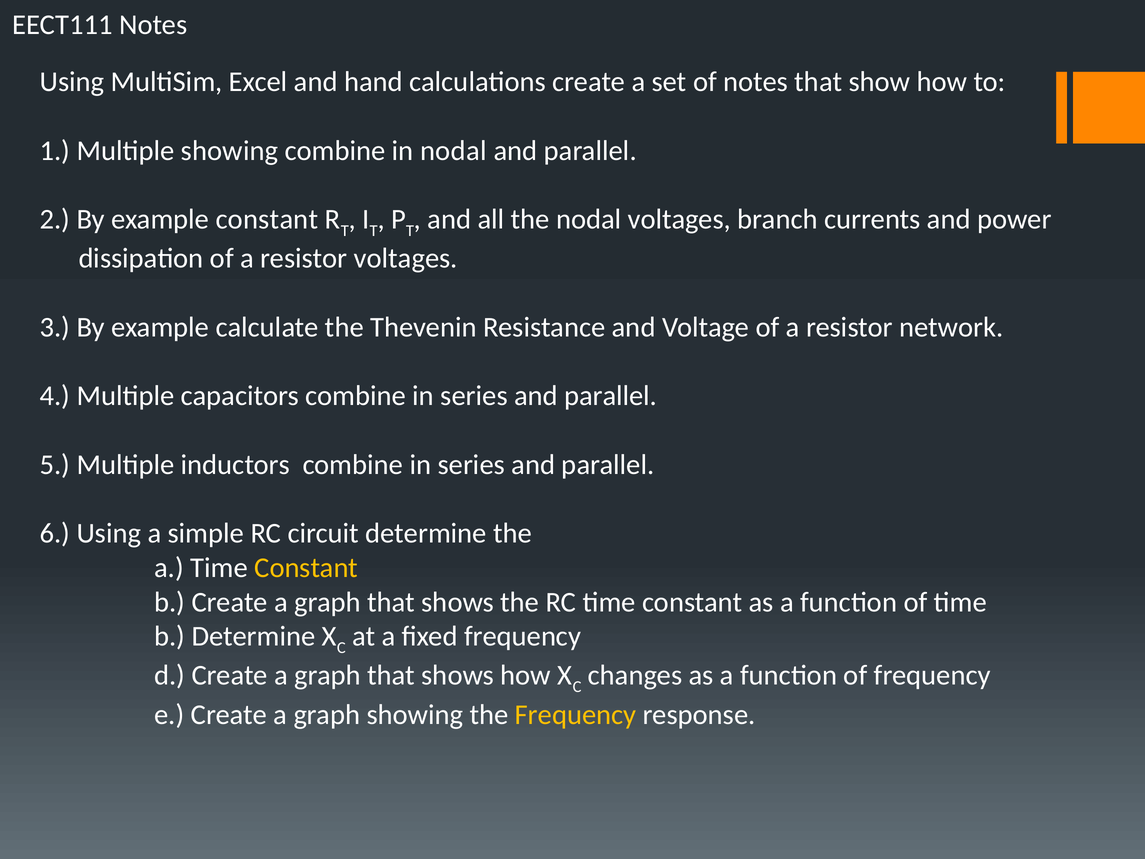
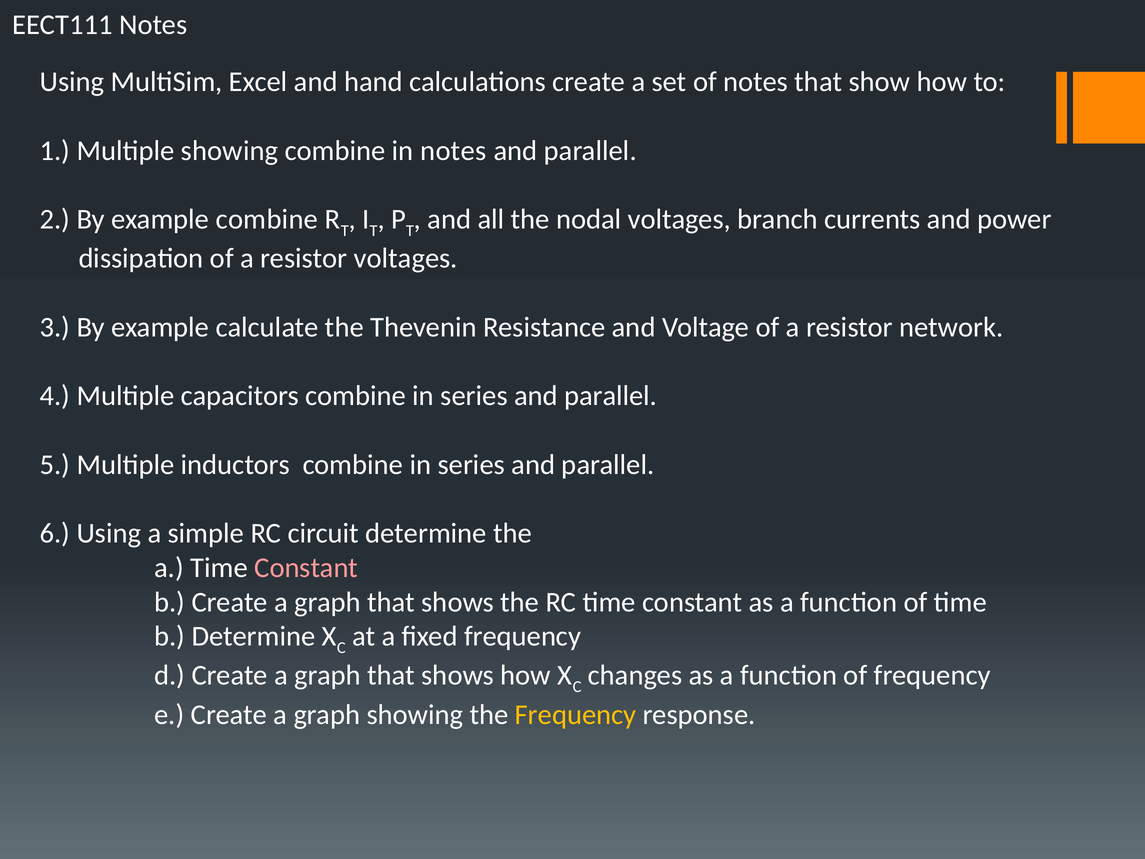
in nodal: nodal -> notes (453, 151)
example constant: constant -> combine (267, 219)
Constant colour: yellow -> pink (306, 568)
